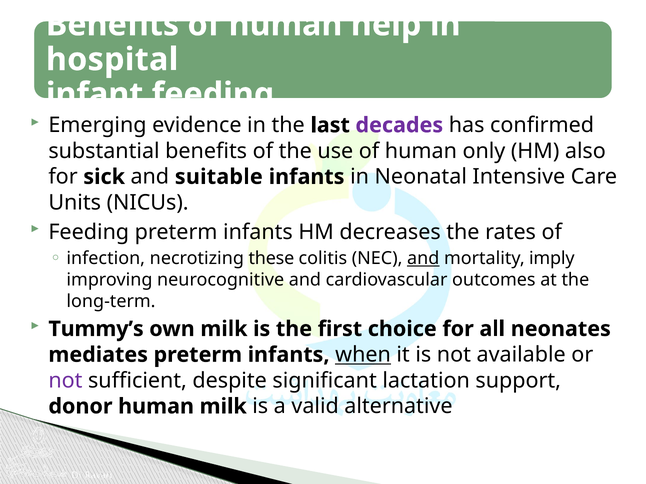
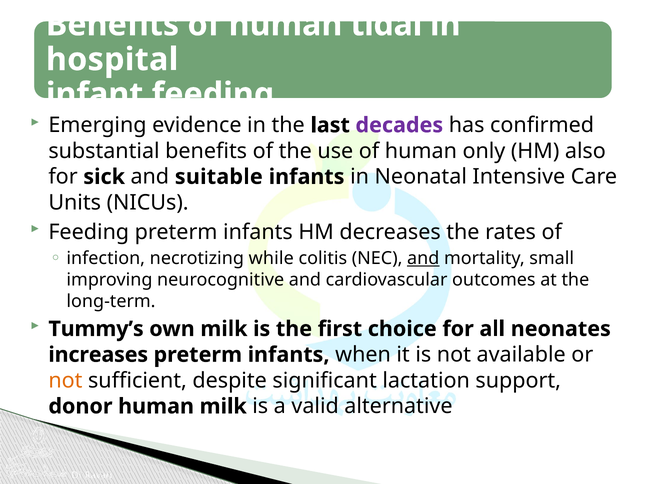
help: help -> tidal (386, 25)
these: these -> while (271, 259)
imply: imply -> small (552, 259)
mediates: mediates -> increases (98, 355)
when underline: present -> none (363, 355)
not colour: purple -> orange (65, 381)
